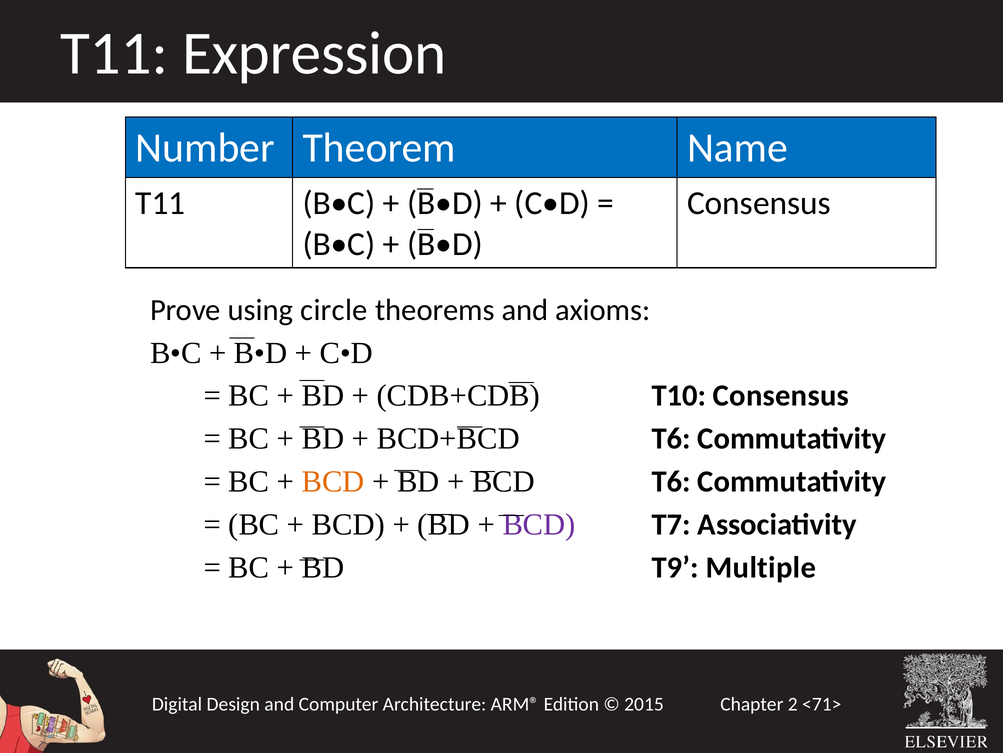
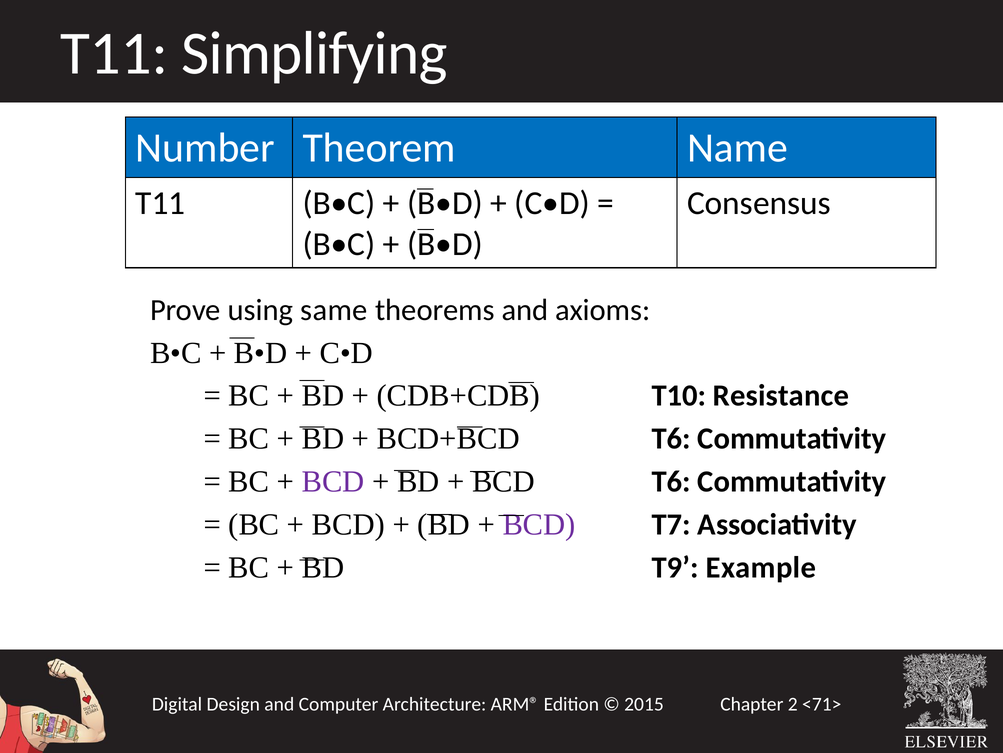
Expression: Expression -> Simplifying (314, 54)
circle: circle -> same (334, 310)
T10 Consensus: Consensus -> Resistance (781, 395)
BCD colour: orange -> purple (333, 481)
Multiple: Multiple -> Example (761, 567)
